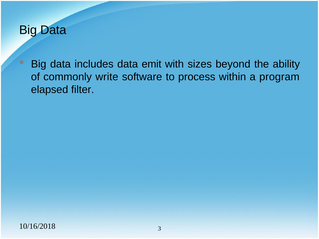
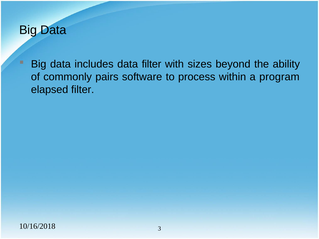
data emit: emit -> filter (152, 64)
write: write -> pairs (107, 77)
